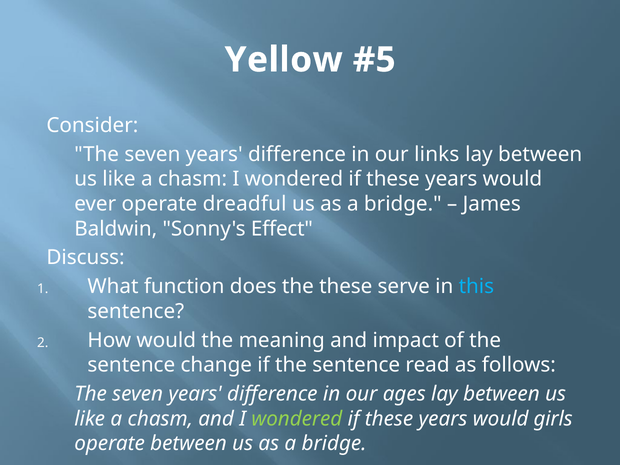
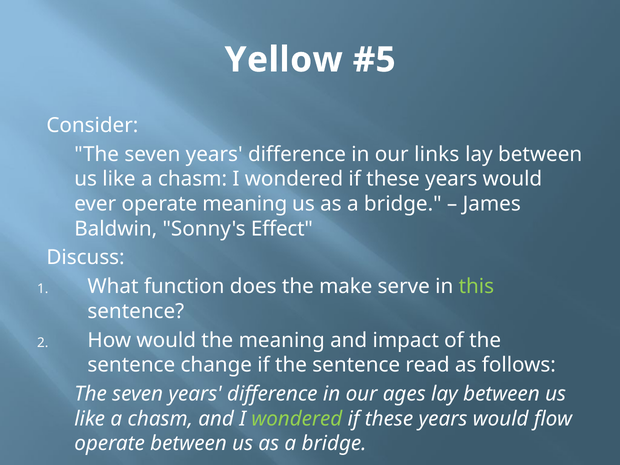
operate dreadful: dreadful -> meaning (245, 204)
the these: these -> make (346, 287)
this colour: light blue -> light green (476, 287)
girls: girls -> flow (553, 419)
